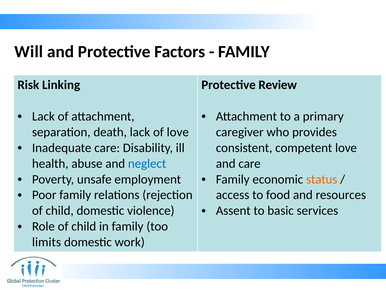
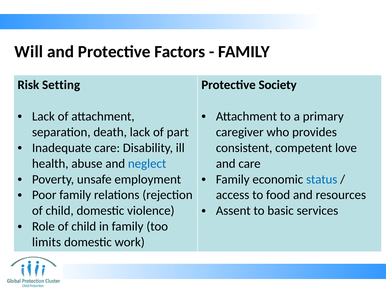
Linking: Linking -> Setting (61, 85)
Review: Review -> Society (278, 85)
of love: love -> part (178, 132)
status colour: orange -> blue (322, 179)
